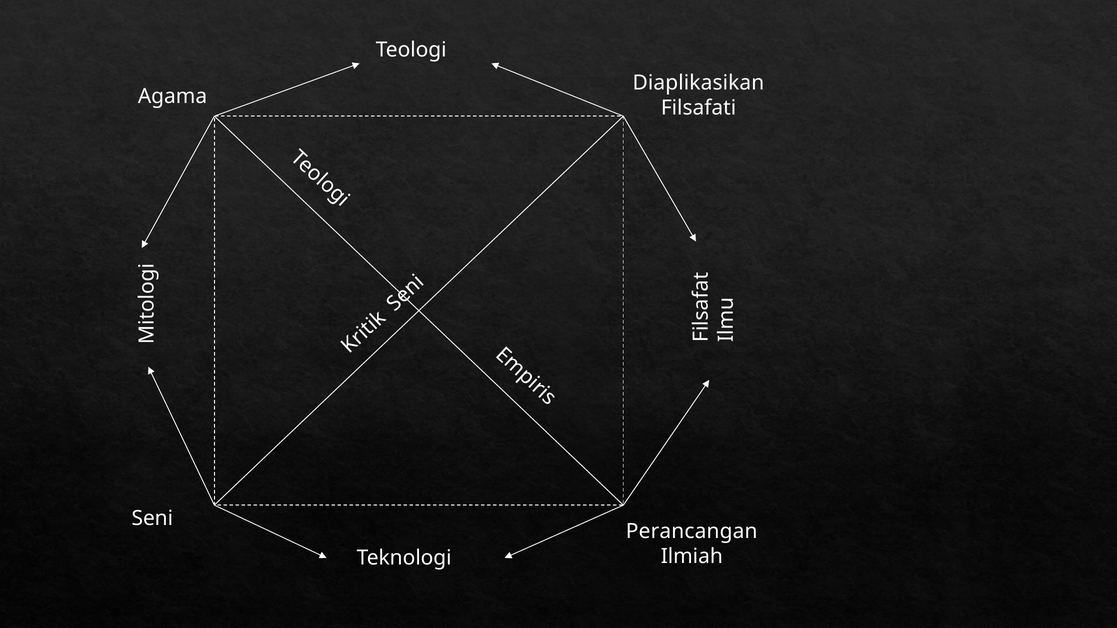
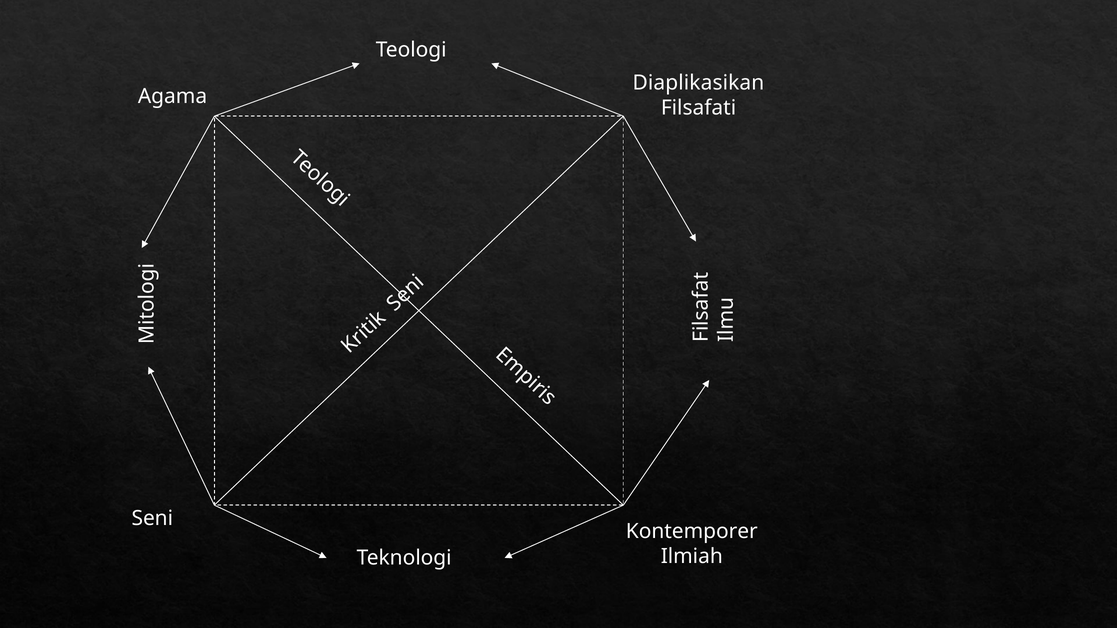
Perancangan: Perancangan -> Kontemporer (692, 532)
